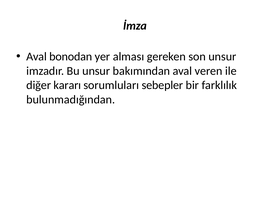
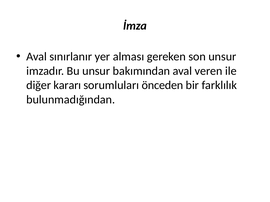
bonodan: bonodan -> sınırlanır (71, 57)
sebepler: sebepler -> önceden (162, 85)
